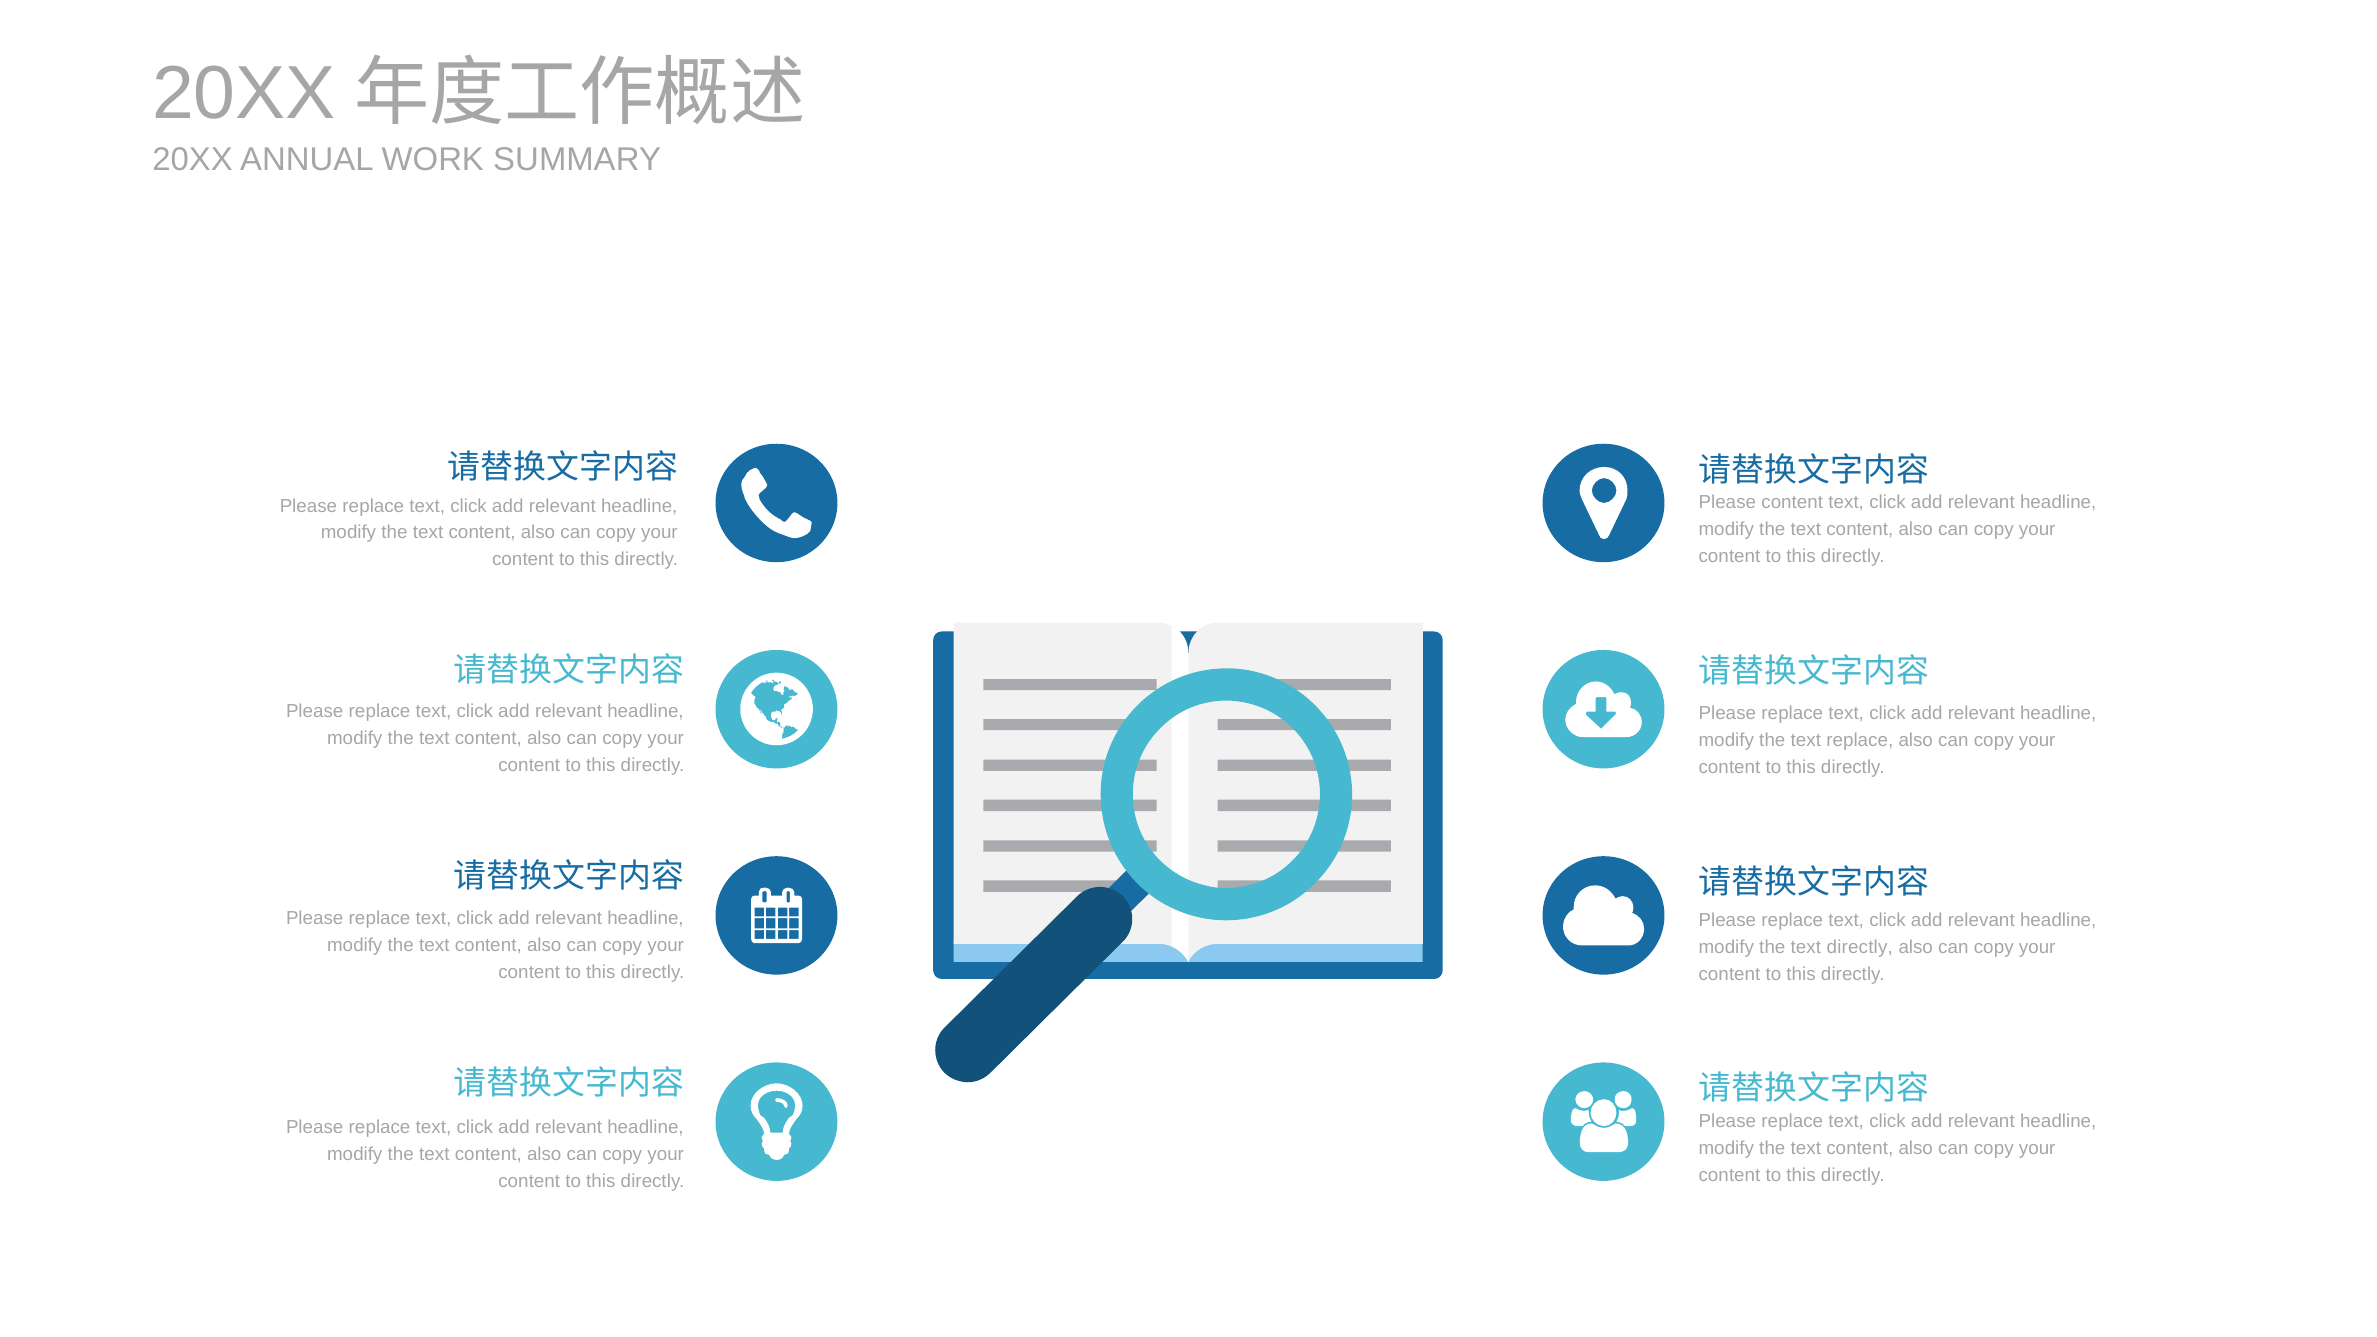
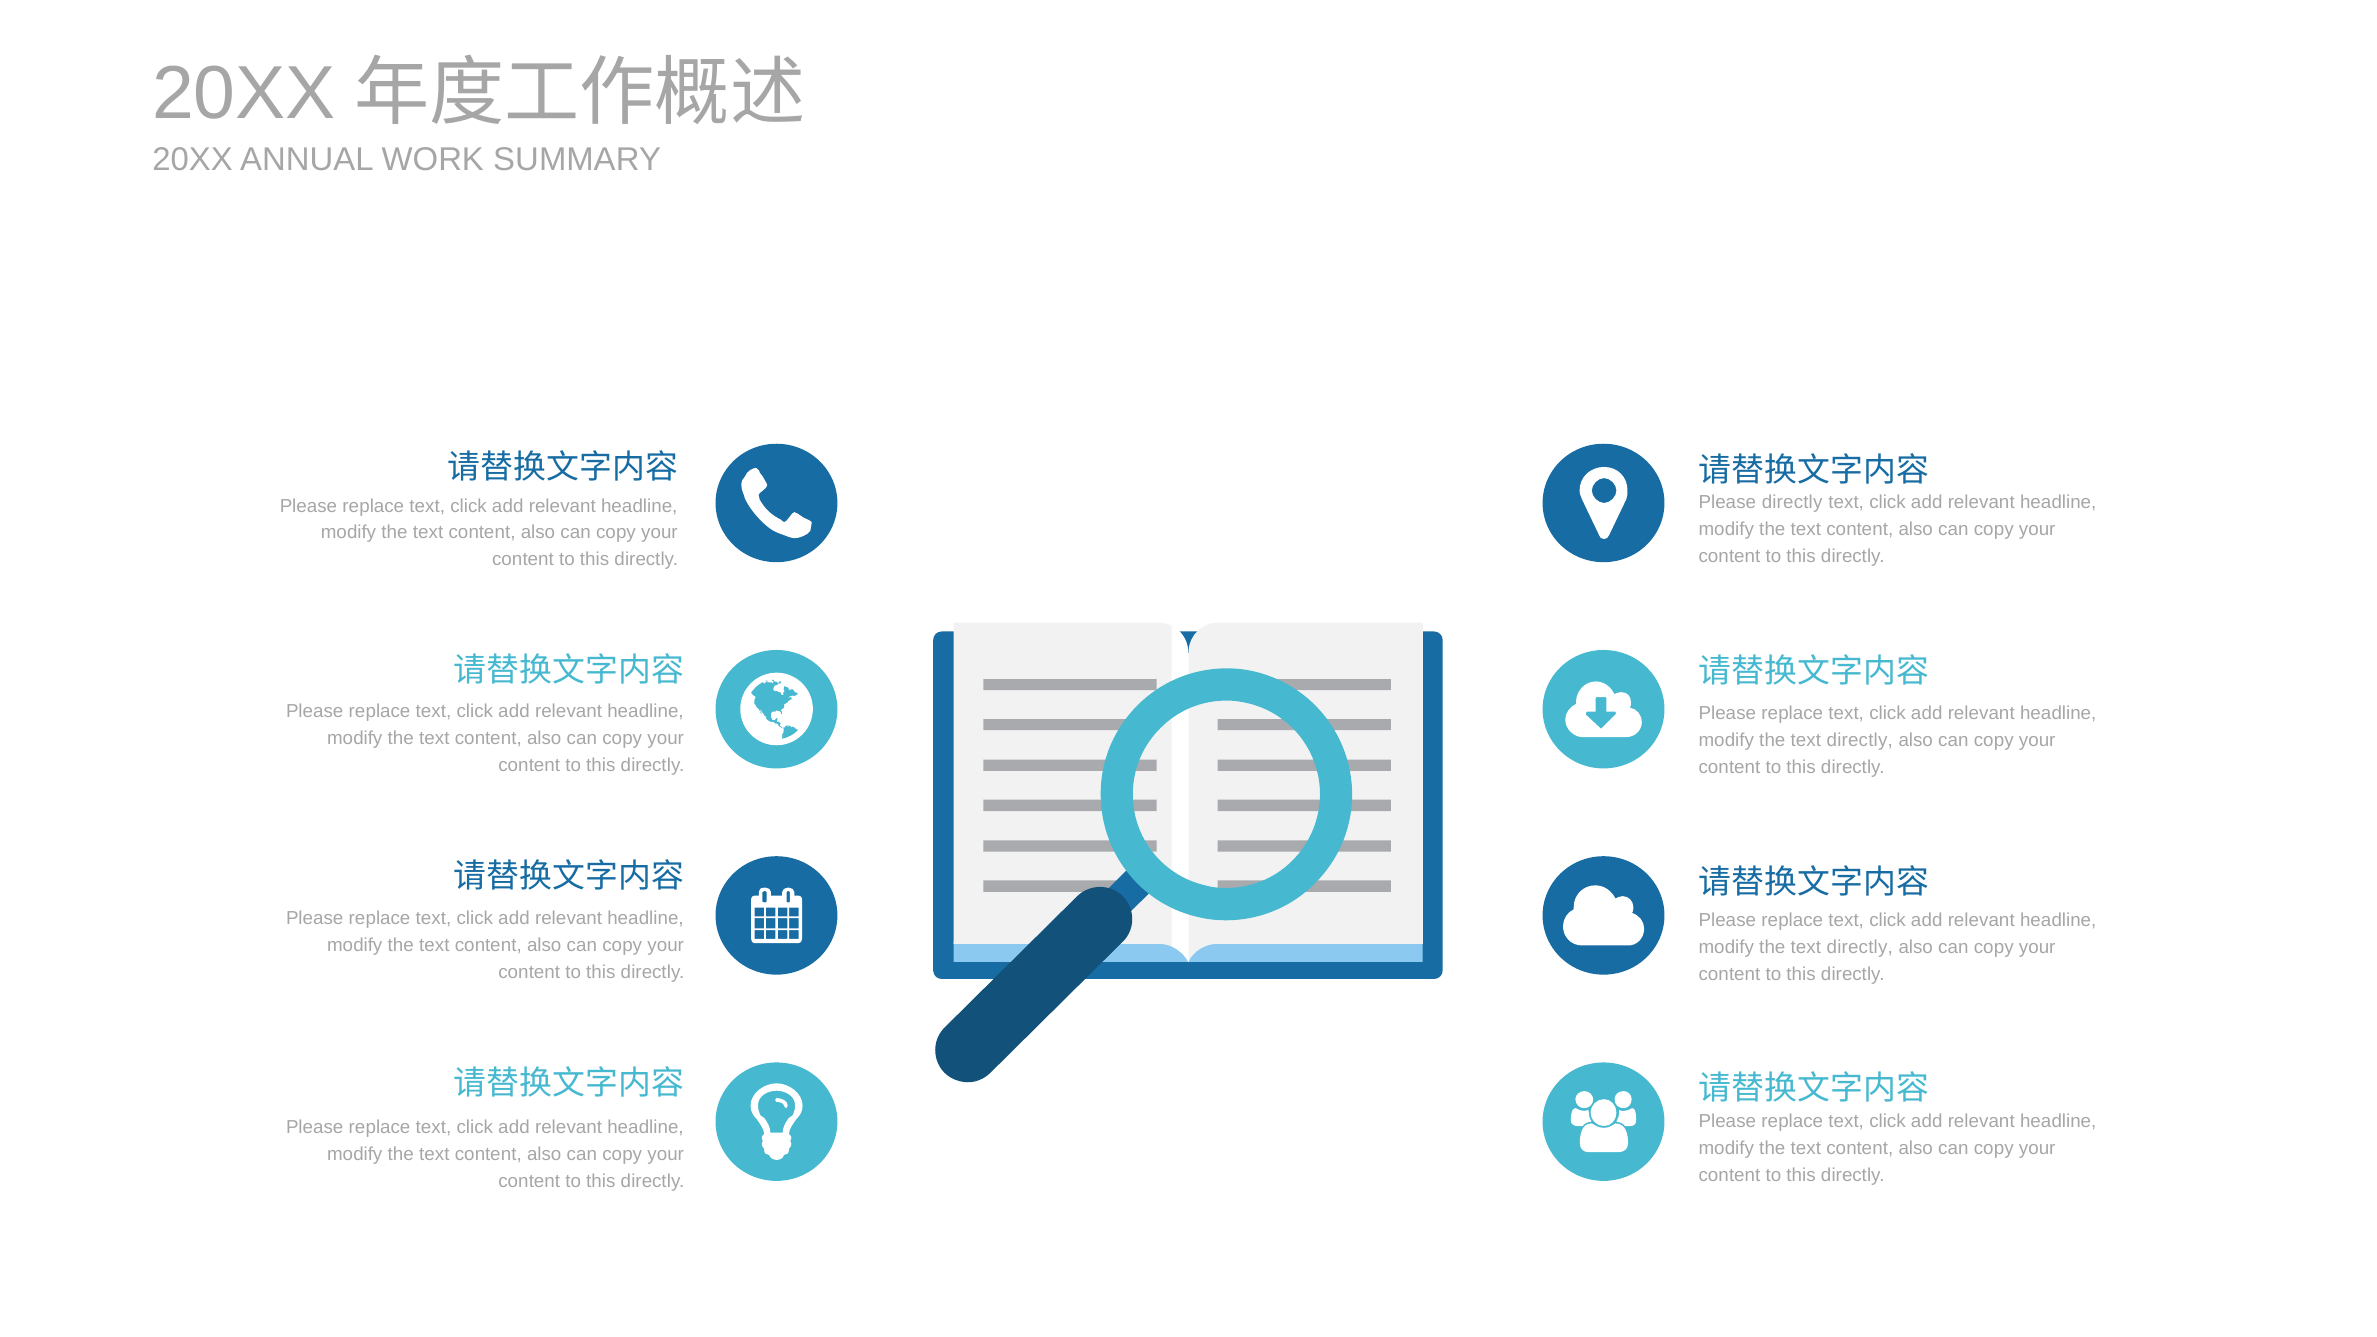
Please content: content -> directly (1792, 503)
replace: replace -> directly (1860, 741)
